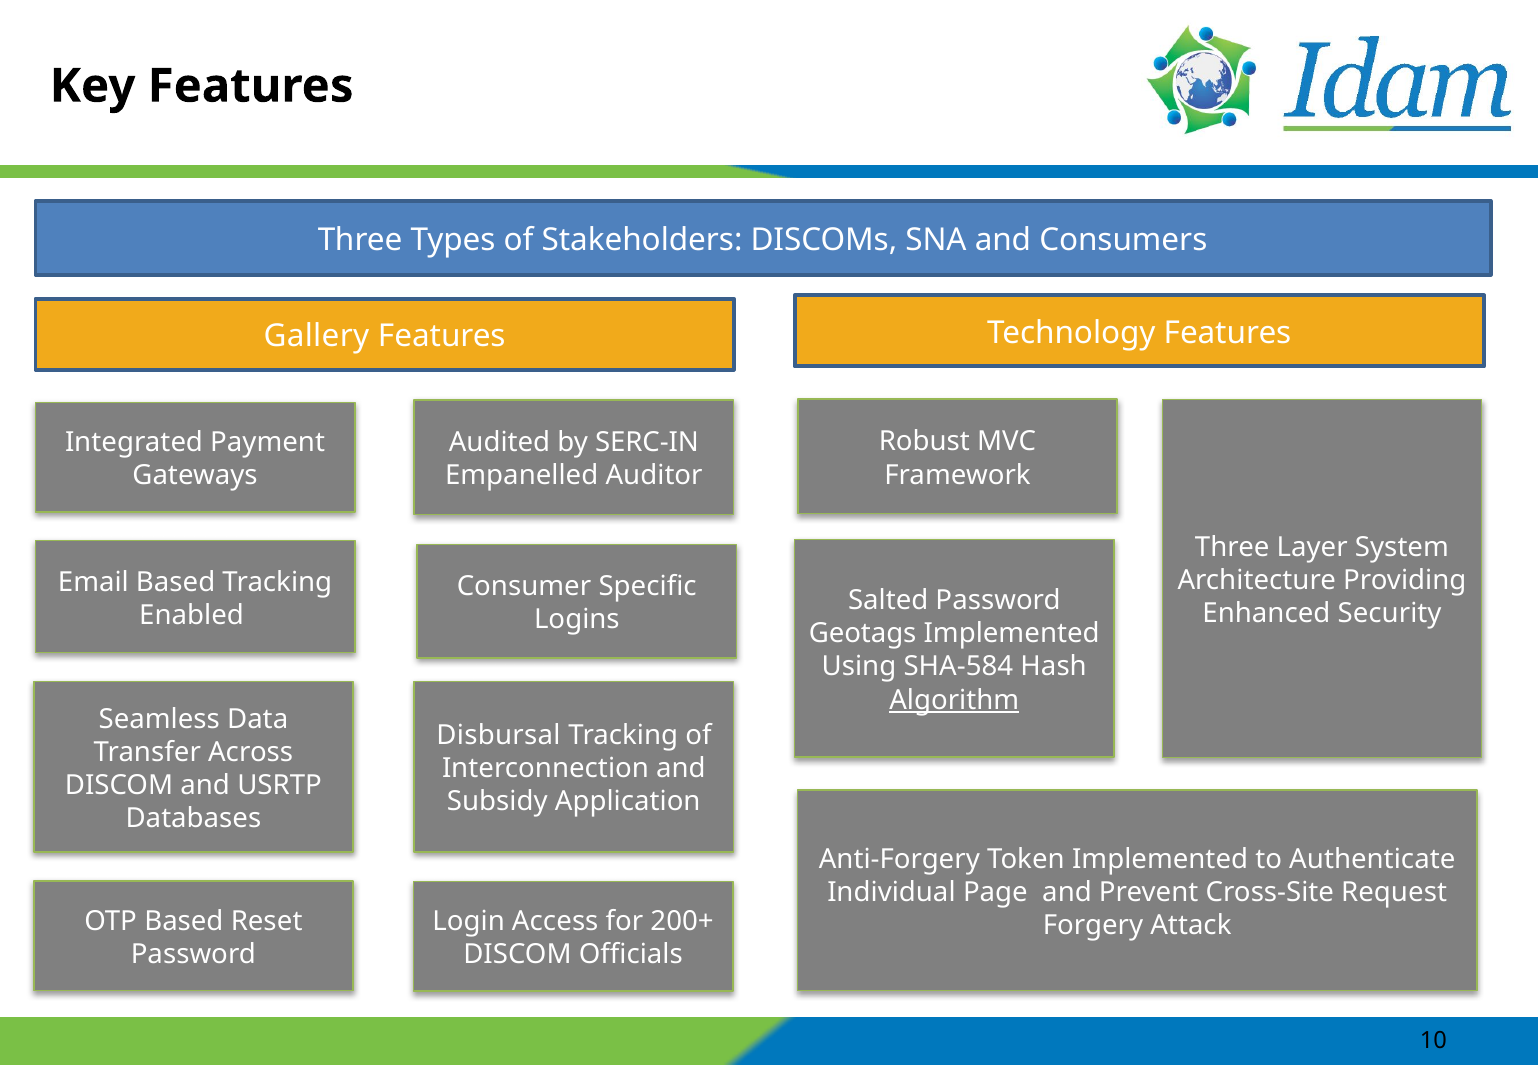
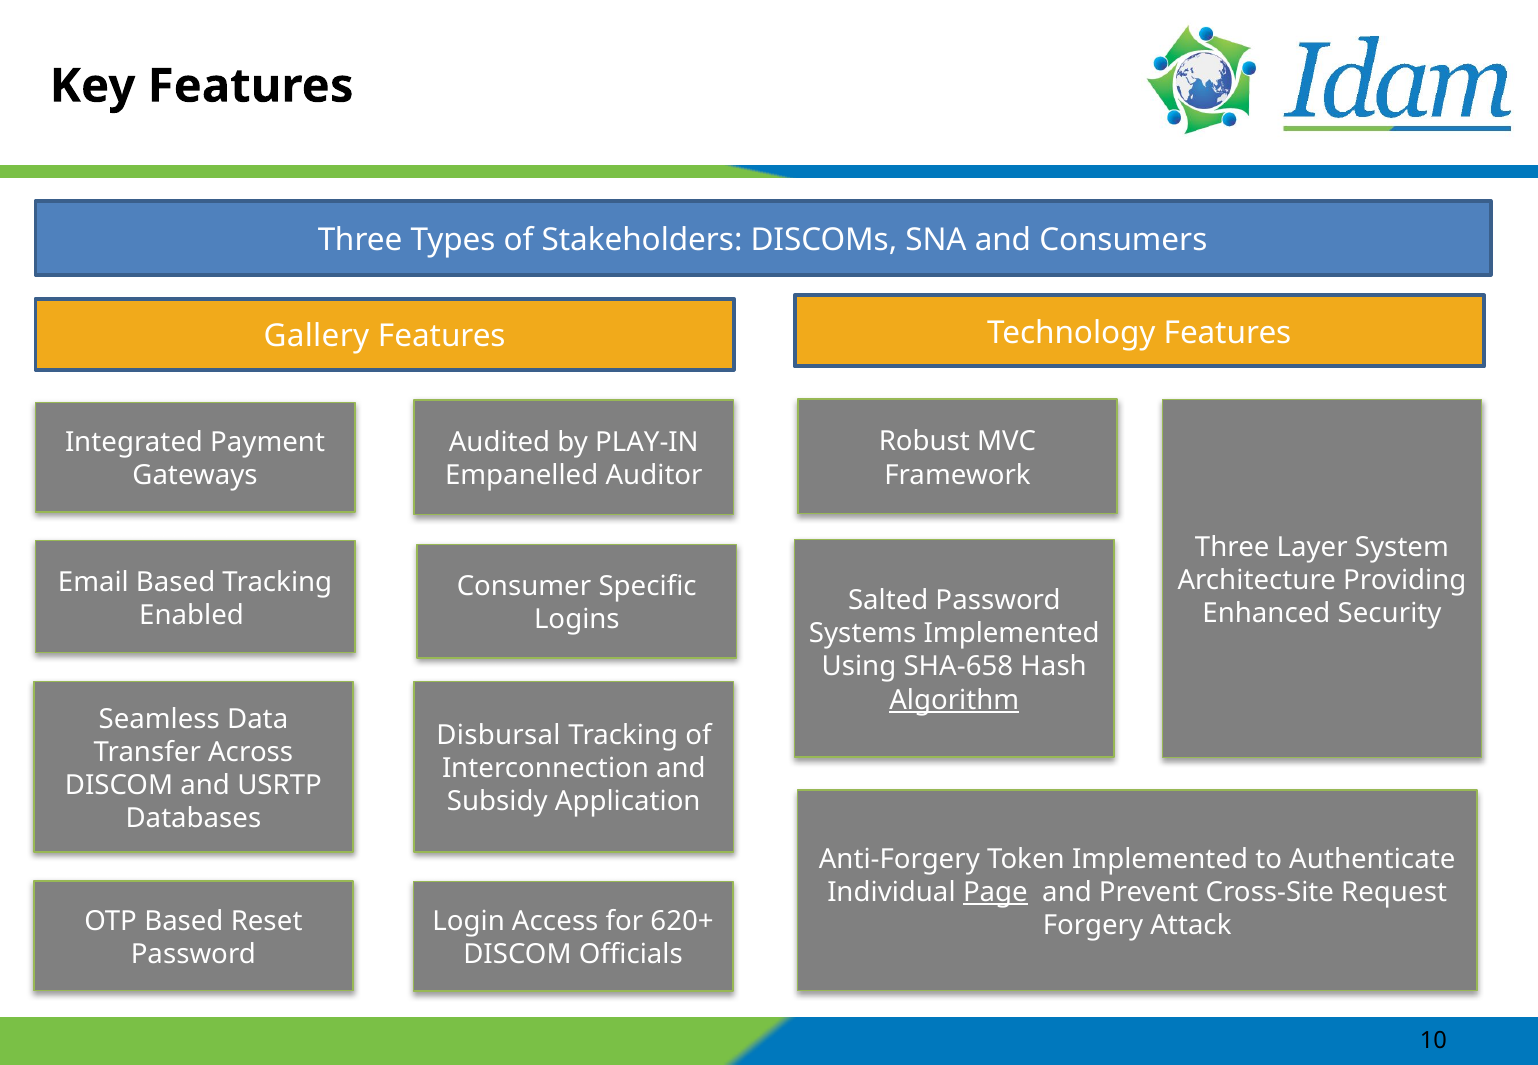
SERC-IN: SERC-IN -> PLAY-IN (647, 442)
Geotags: Geotags -> Systems (863, 634)
SHA-584: SHA-584 -> SHA-658 (958, 667)
Page underline: none -> present (995, 892)
200+: 200+ -> 620+ (682, 922)
